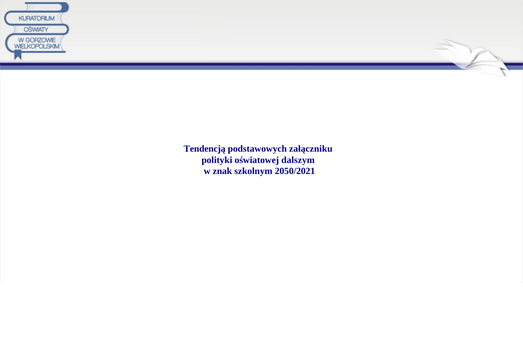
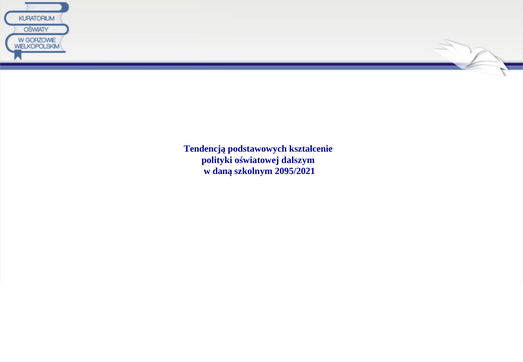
załączniku: załączniku -> kształcenie (311, 149)
znak: znak -> daną (222, 171)
2050/2021: 2050/2021 -> 2095/2021 (295, 171)
